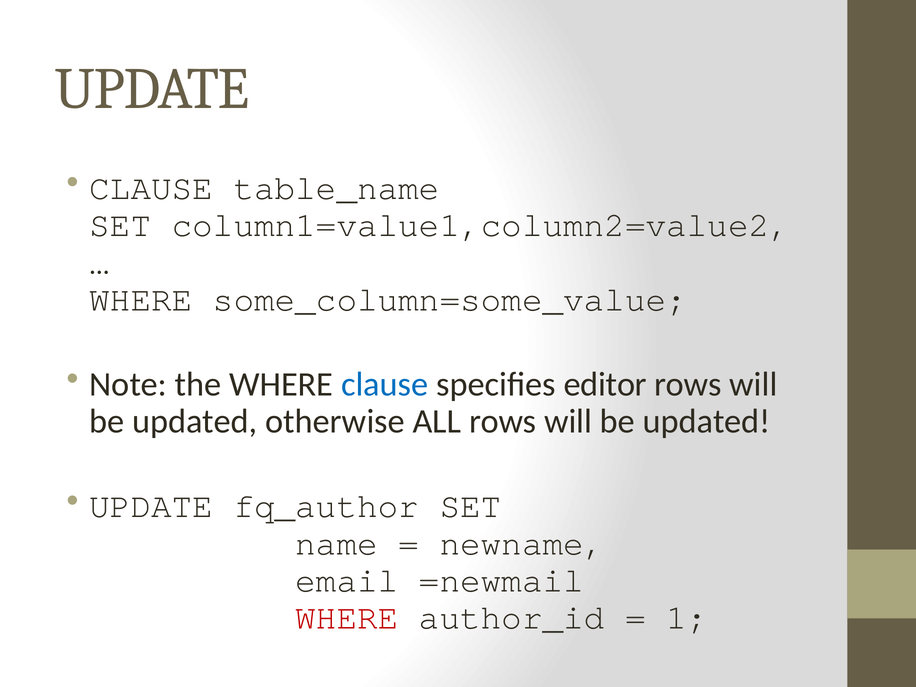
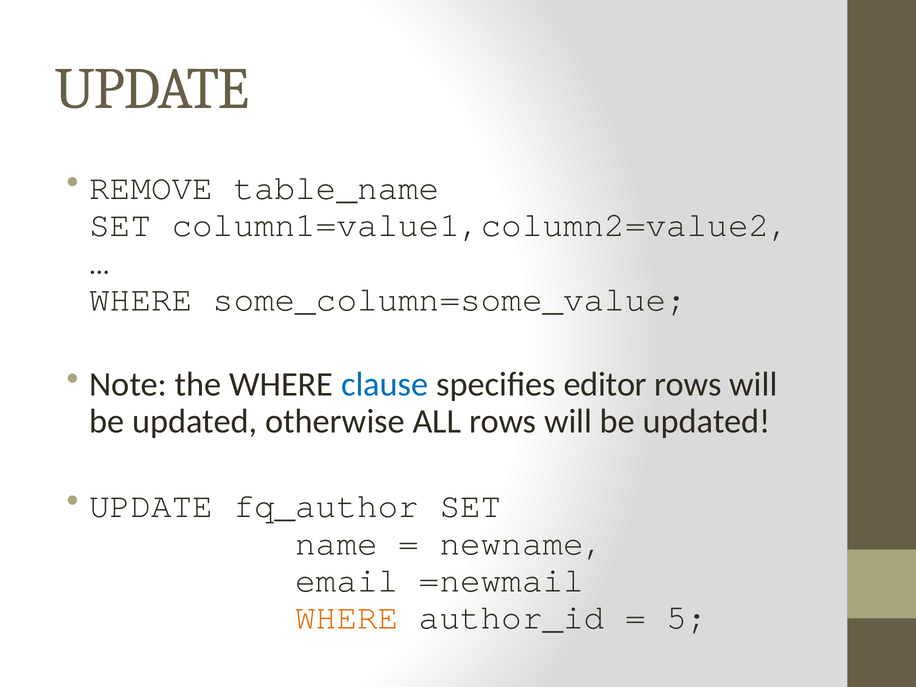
CLAUSE: CLAUSE -> REMOVE (151, 188)
WHERE colour: red -> orange (347, 618)
1: 1 -> 5 (687, 618)
